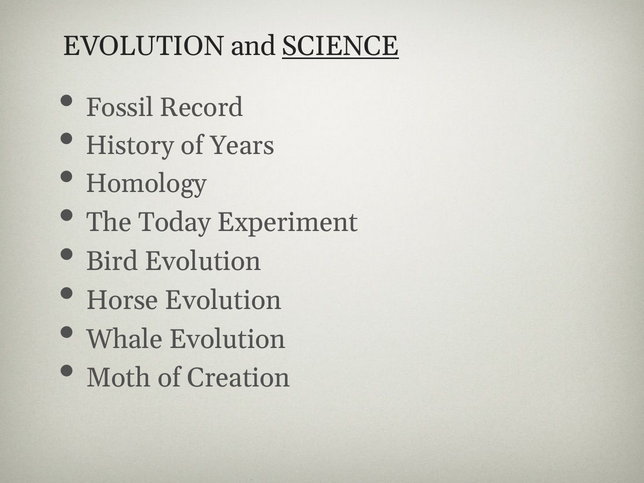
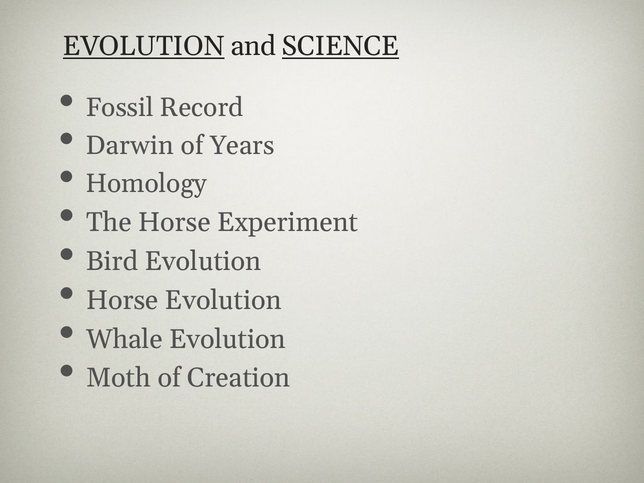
EVOLUTION underline: none -> present (144, 46)
History: History -> Darwin (130, 146)
The Today: Today -> Horse (174, 222)
